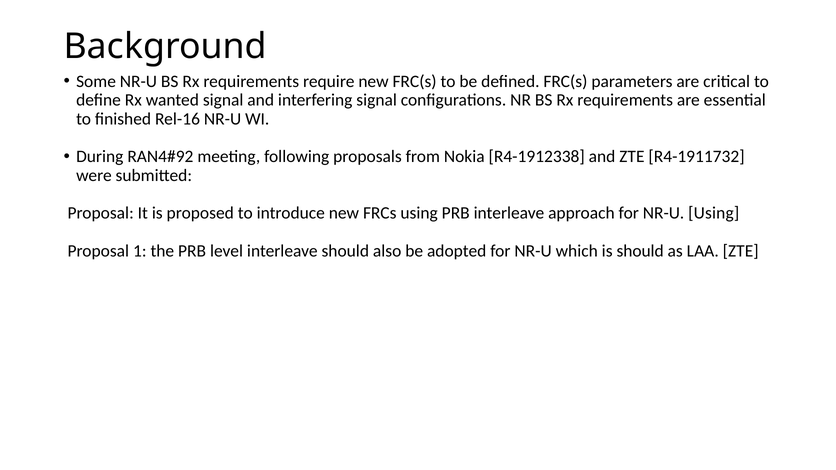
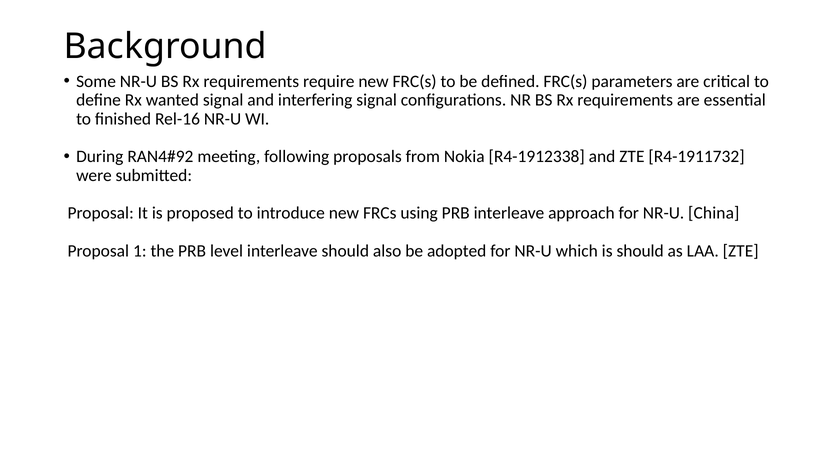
NR-U Using: Using -> China (714, 213)
